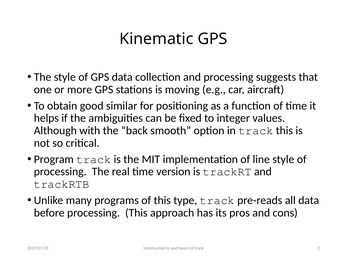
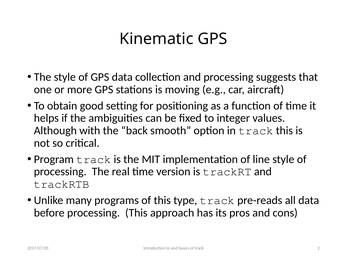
similar: similar -> setting (122, 106)
